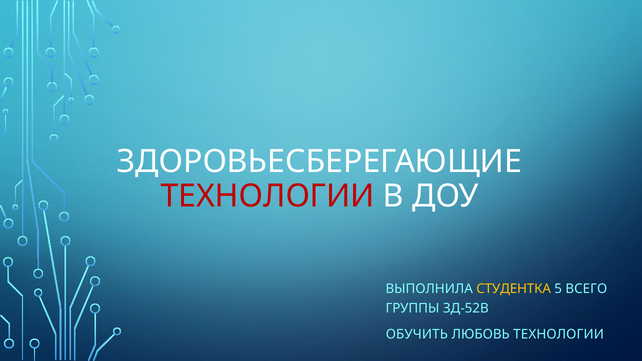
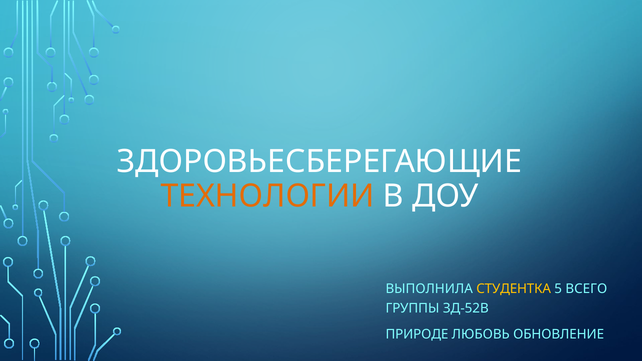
ТЕХНОЛОГИИ colour: red -> orange (268, 196)
ОБУЧИТЬ: ОБУЧИТЬ -> ПРИРОДЕ (417, 334)
ЛЮБОВЬ ТЕХНОЛОГИИ: ТЕХНОЛОГИИ -> ОБНОВЛЕНИЕ (559, 334)
